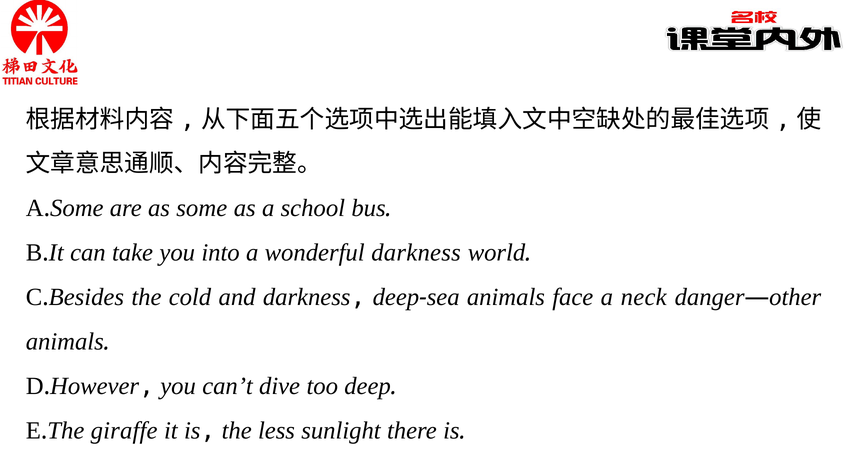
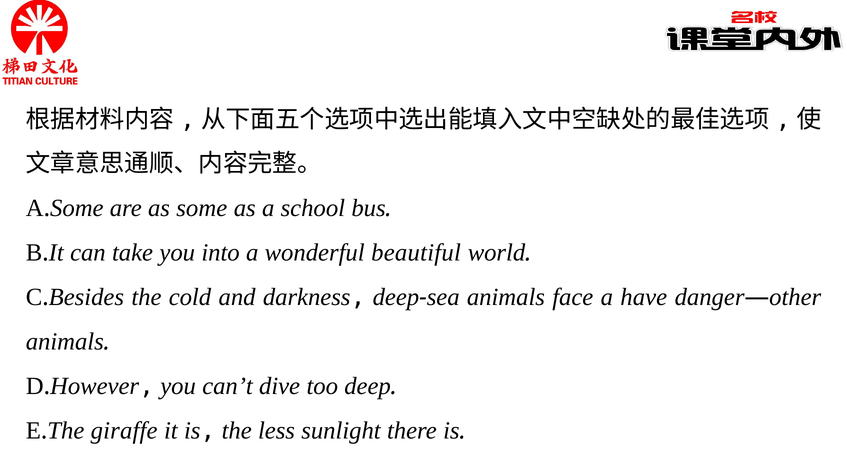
wonderful darkness: darkness -> beautiful (416, 253)
neck: neck -> have (644, 297)
